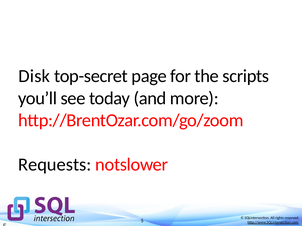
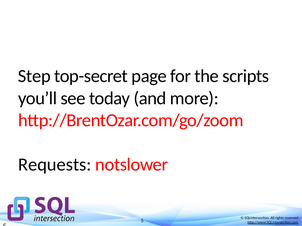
Disk: Disk -> Step (34, 76)
